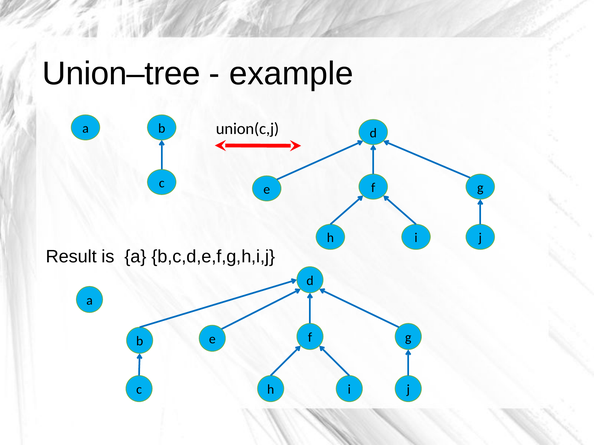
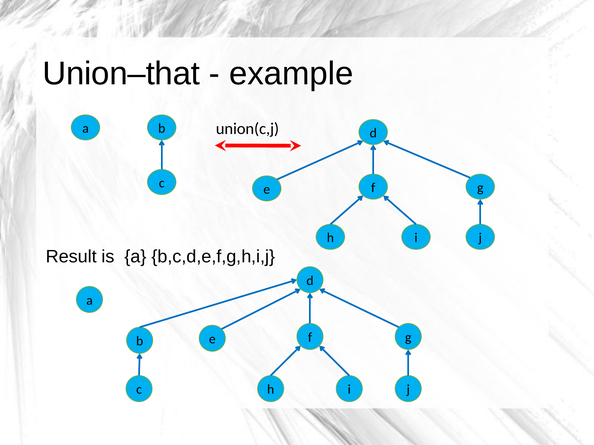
Union–tree: Union–tree -> Union–that (121, 74)
